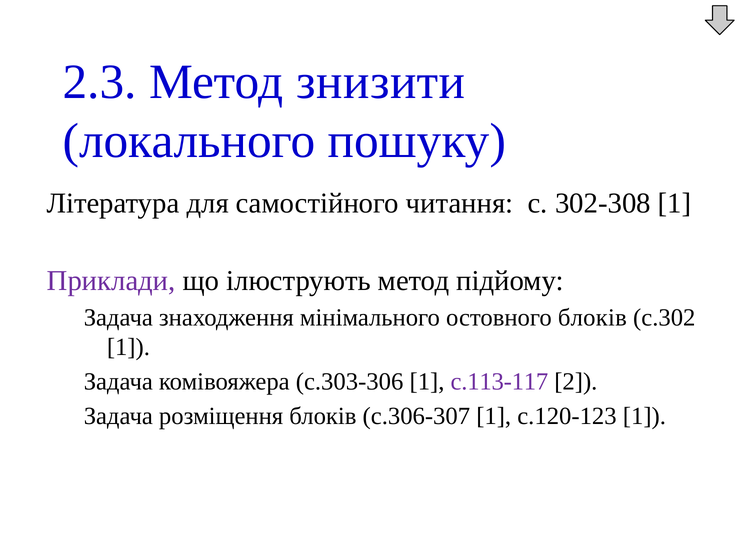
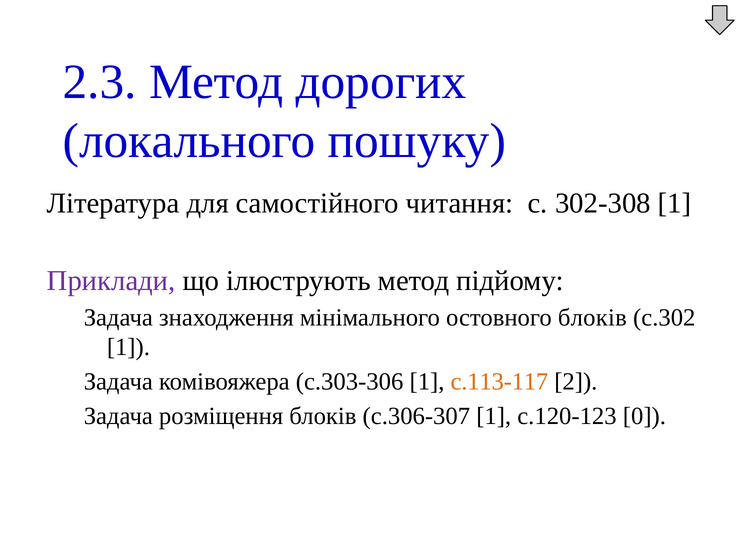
знизити: знизити -> дорогих (381, 82)
с.113-117 colour: purple -> orange (499, 382)
с.120-123 1: 1 -> 0 (644, 416)
